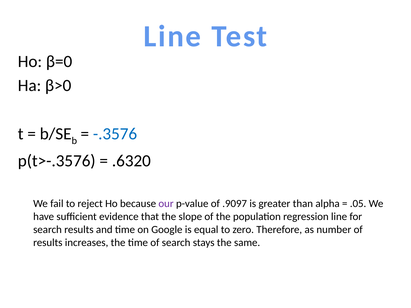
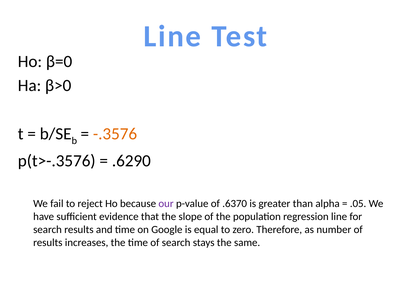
-.3576 colour: blue -> orange (115, 134)
.6320: .6320 -> .6290 (131, 161)
.9097: .9097 -> .6370 (235, 204)
